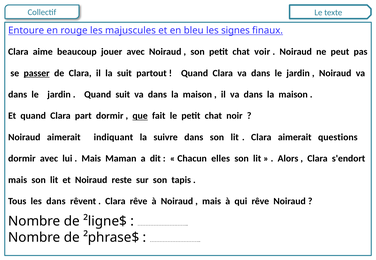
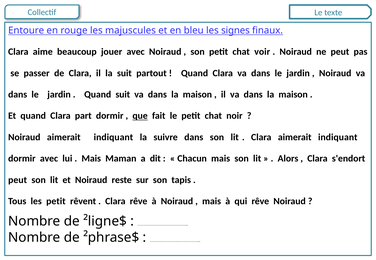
passer underline: present -> none (37, 73)
Clara aimerait questions: questions -> indiquant (338, 137)
Chacun elles: elles -> mais (221, 159)
mais: mais -> peut (18, 180)
les dans: dans -> petit (56, 202)
